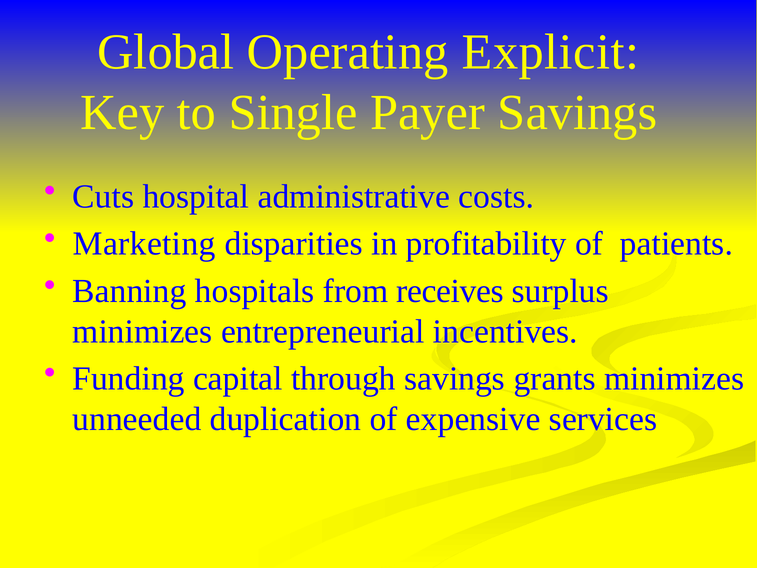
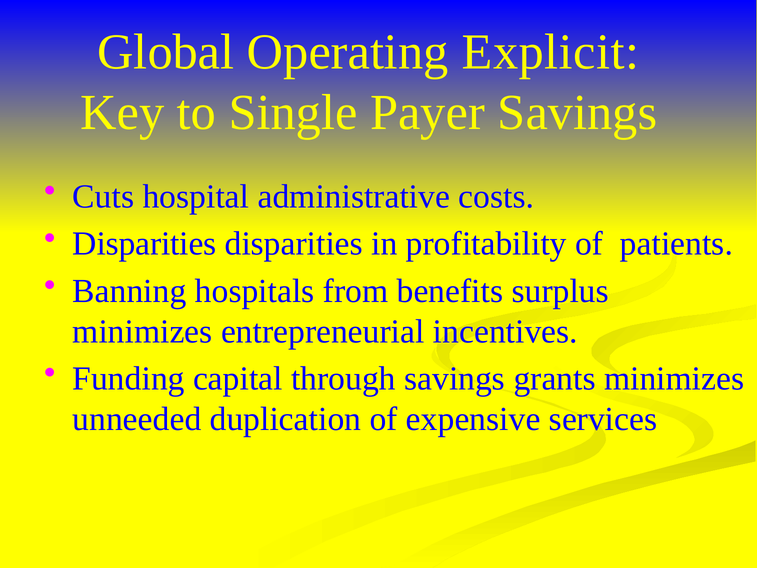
Marketing: Marketing -> Disparities (144, 244)
receives: receives -> benefits (450, 291)
